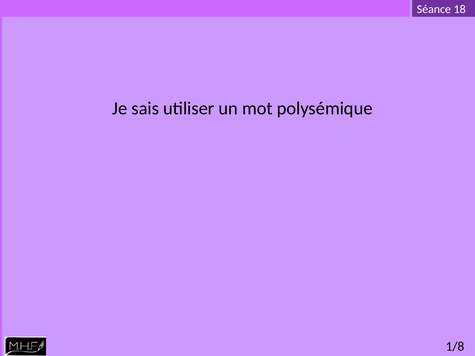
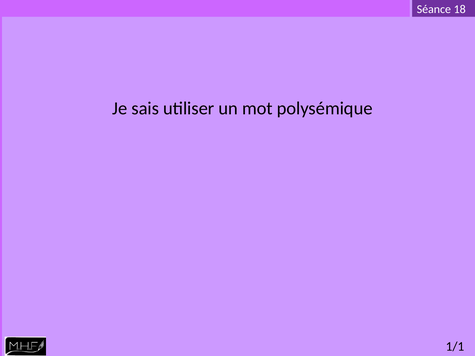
1/8: 1/8 -> 1/1 (455, 347)
